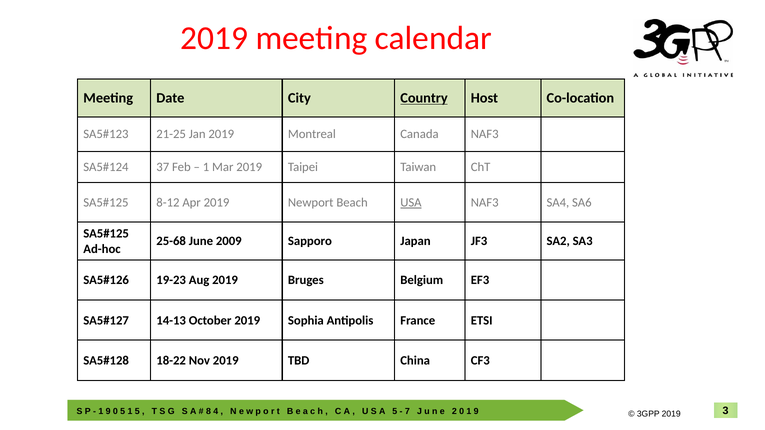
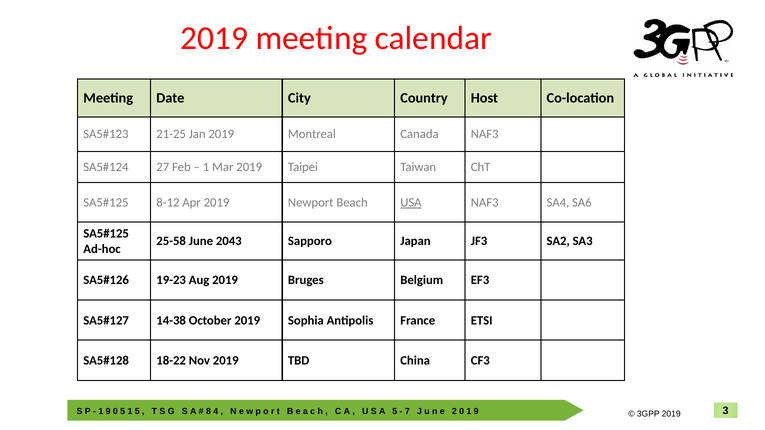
Country underline: present -> none (424, 98)
37: 37 -> 27 (163, 167)
25-68: 25-68 -> 25-58 (171, 241)
2009: 2009 -> 2043 (229, 241)
14-13: 14-13 -> 14-38 (171, 321)
